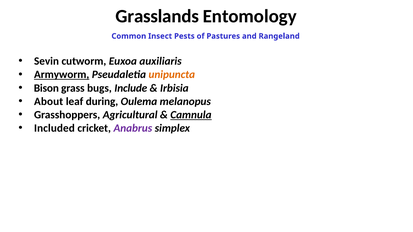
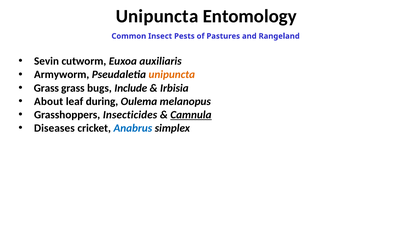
Grasslands: Grasslands -> Unipuncta (157, 16)
Armyworm underline: present -> none (62, 75)
Bison: Bison -> Grass (46, 88)
Agricultural: Agricultural -> Insecticides (130, 115)
Included: Included -> Diseases (54, 128)
Anabrus colour: purple -> blue (133, 128)
